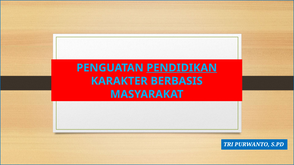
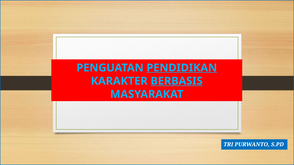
BERBASIS underline: none -> present (177, 81)
